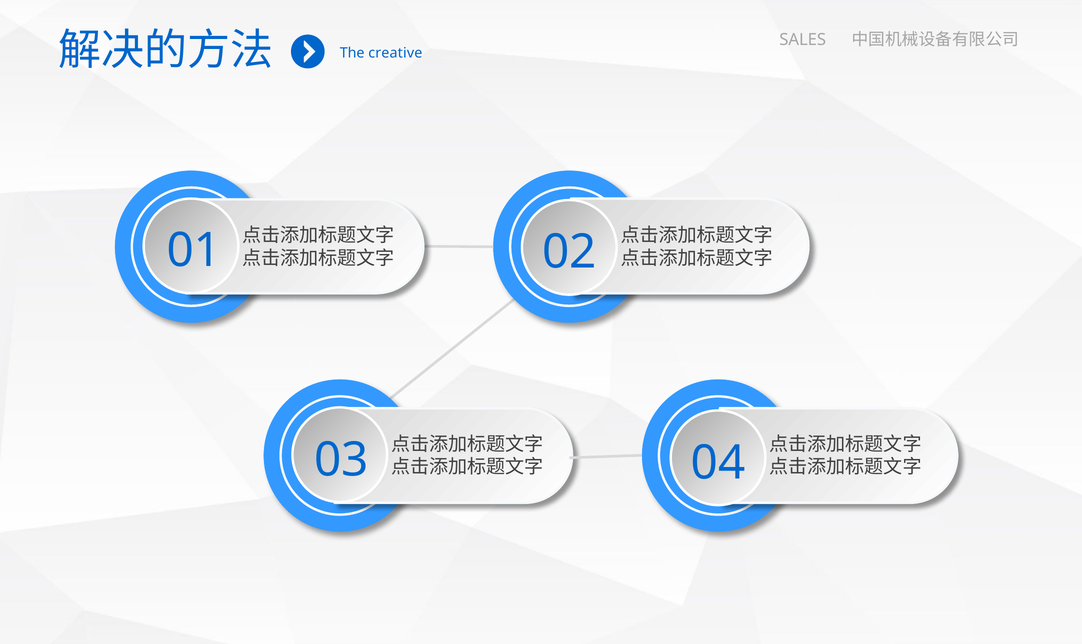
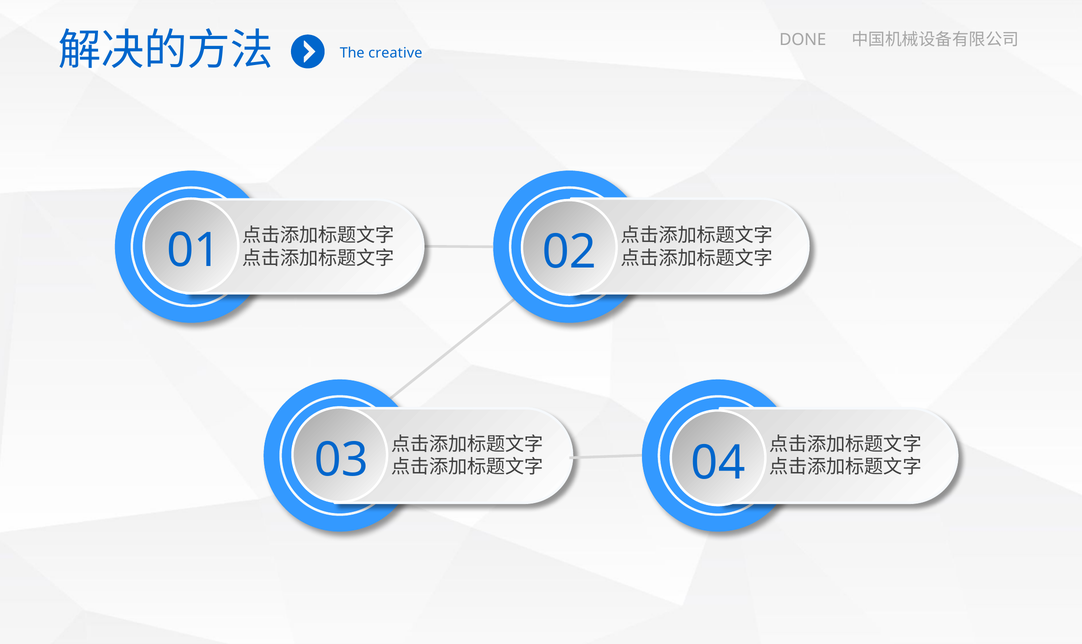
SALES: SALES -> DONE (803, 40)
